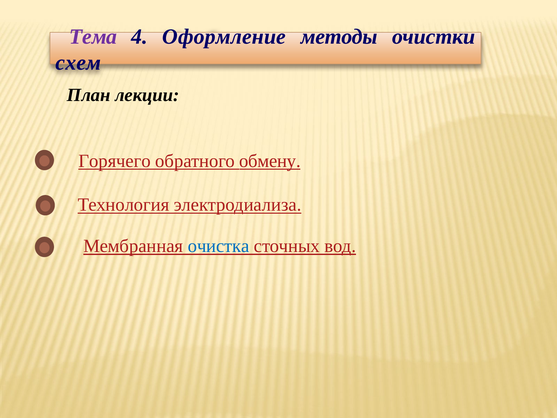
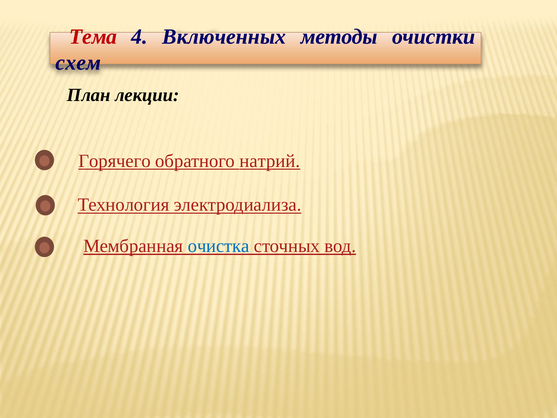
Тема colour: purple -> red (93, 37)
Оформление: Оформление -> Включенных (224, 37)
обмену: обмену -> натрий (270, 161)
